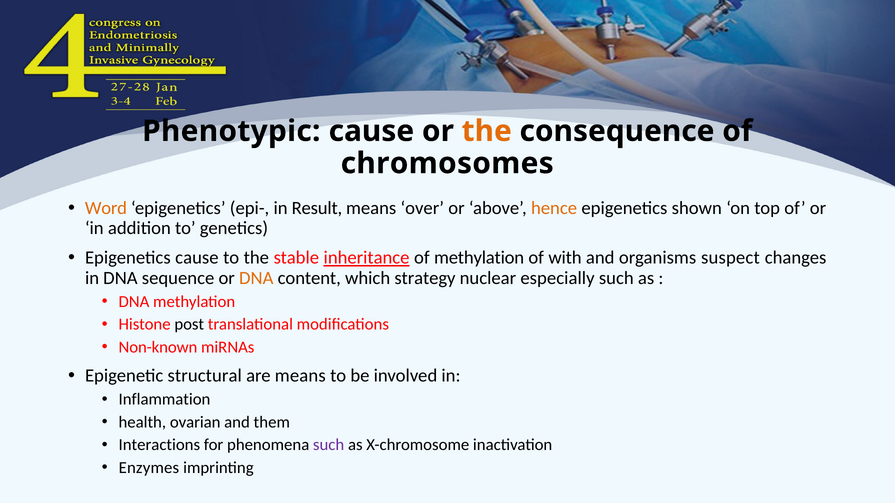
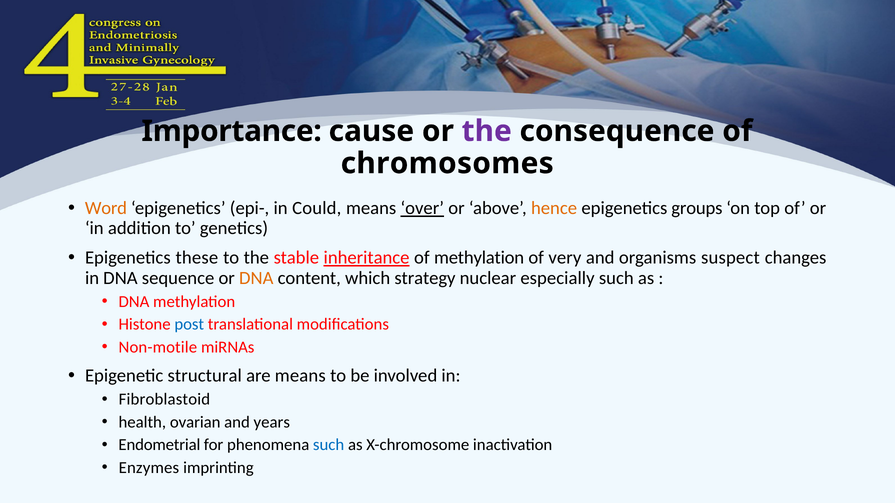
Phenotypic: Phenotypic -> Importance (232, 131)
the colour: orange -> purple (487, 131)
Result: Result -> Could (317, 208)
over underline: none -> present (422, 208)
shown: shown -> groups (697, 208)
Epigenetics cause: cause -> these (197, 258)
with: with -> very (565, 258)
post colour: black -> blue (189, 325)
Non-known: Non-known -> Non-motile (158, 347)
Inflammation: Inflammation -> Fibroblastoid (164, 400)
them: them -> years (272, 423)
Interactions: Interactions -> Endometrial (159, 445)
such colour: purple -> blue (329, 445)
